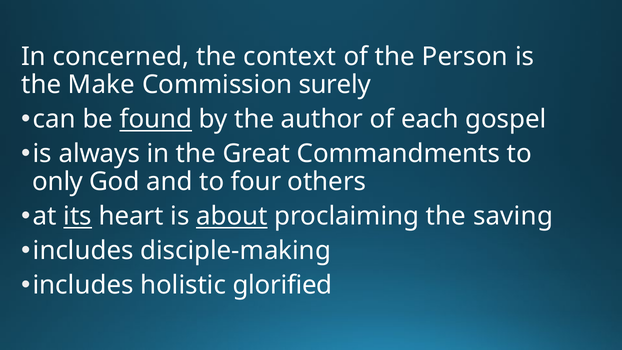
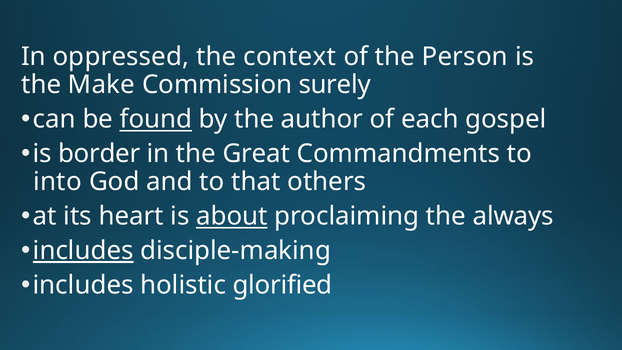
concerned: concerned -> oppressed (121, 57)
always: always -> border (99, 154)
only: only -> into (57, 182)
four: four -> that (256, 182)
its underline: present -> none (78, 216)
saving: saving -> always (513, 216)
includes underline: none -> present (83, 251)
